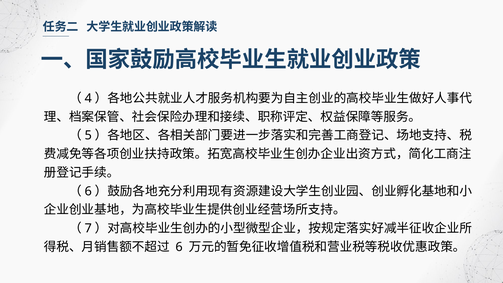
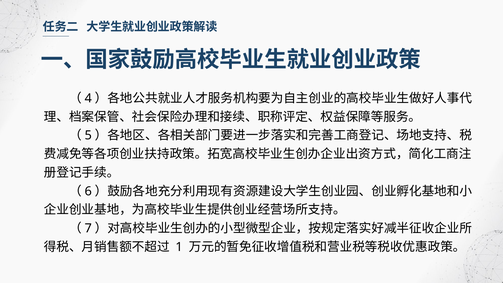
6: 6 -> 1 (179, 247)
